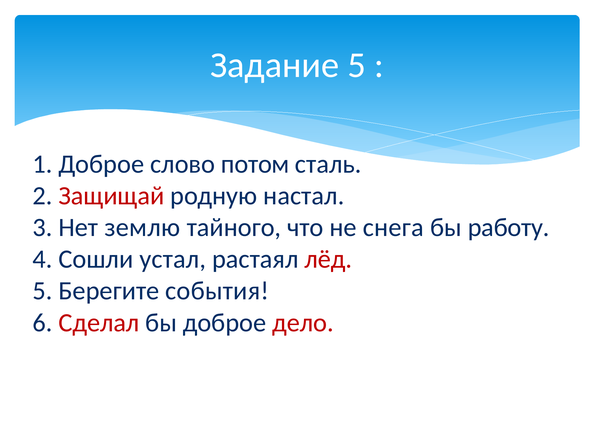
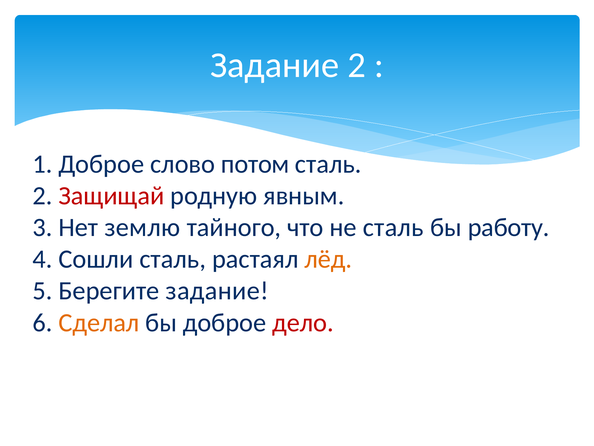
Задание 5: 5 -> 2 (357, 65)
настал: настал -> явным (304, 196)
не снега: снега -> сталь (393, 227)
Сошли устал: устал -> сталь (173, 259)
лёд colour: red -> orange (328, 259)
Берегите события: события -> задание (217, 291)
Сделал colour: red -> orange (99, 322)
